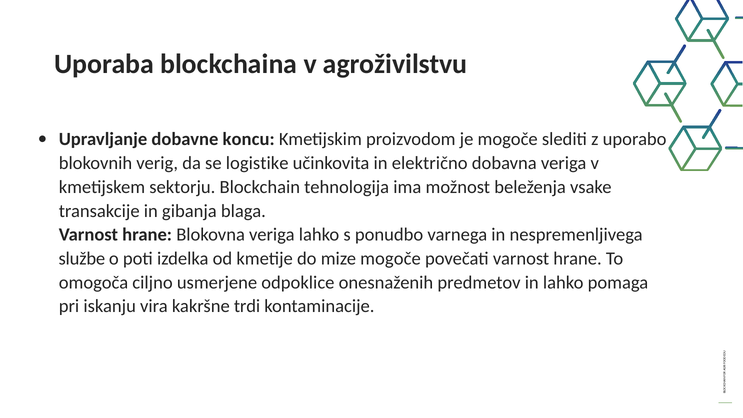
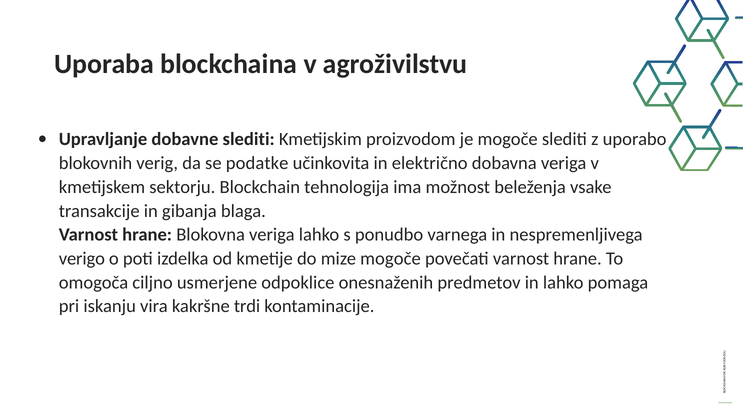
dobavne koncu: koncu -> slediti (249, 139)
logistike: logistike -> podatke (257, 163)
službe: službe -> verigo (82, 259)
